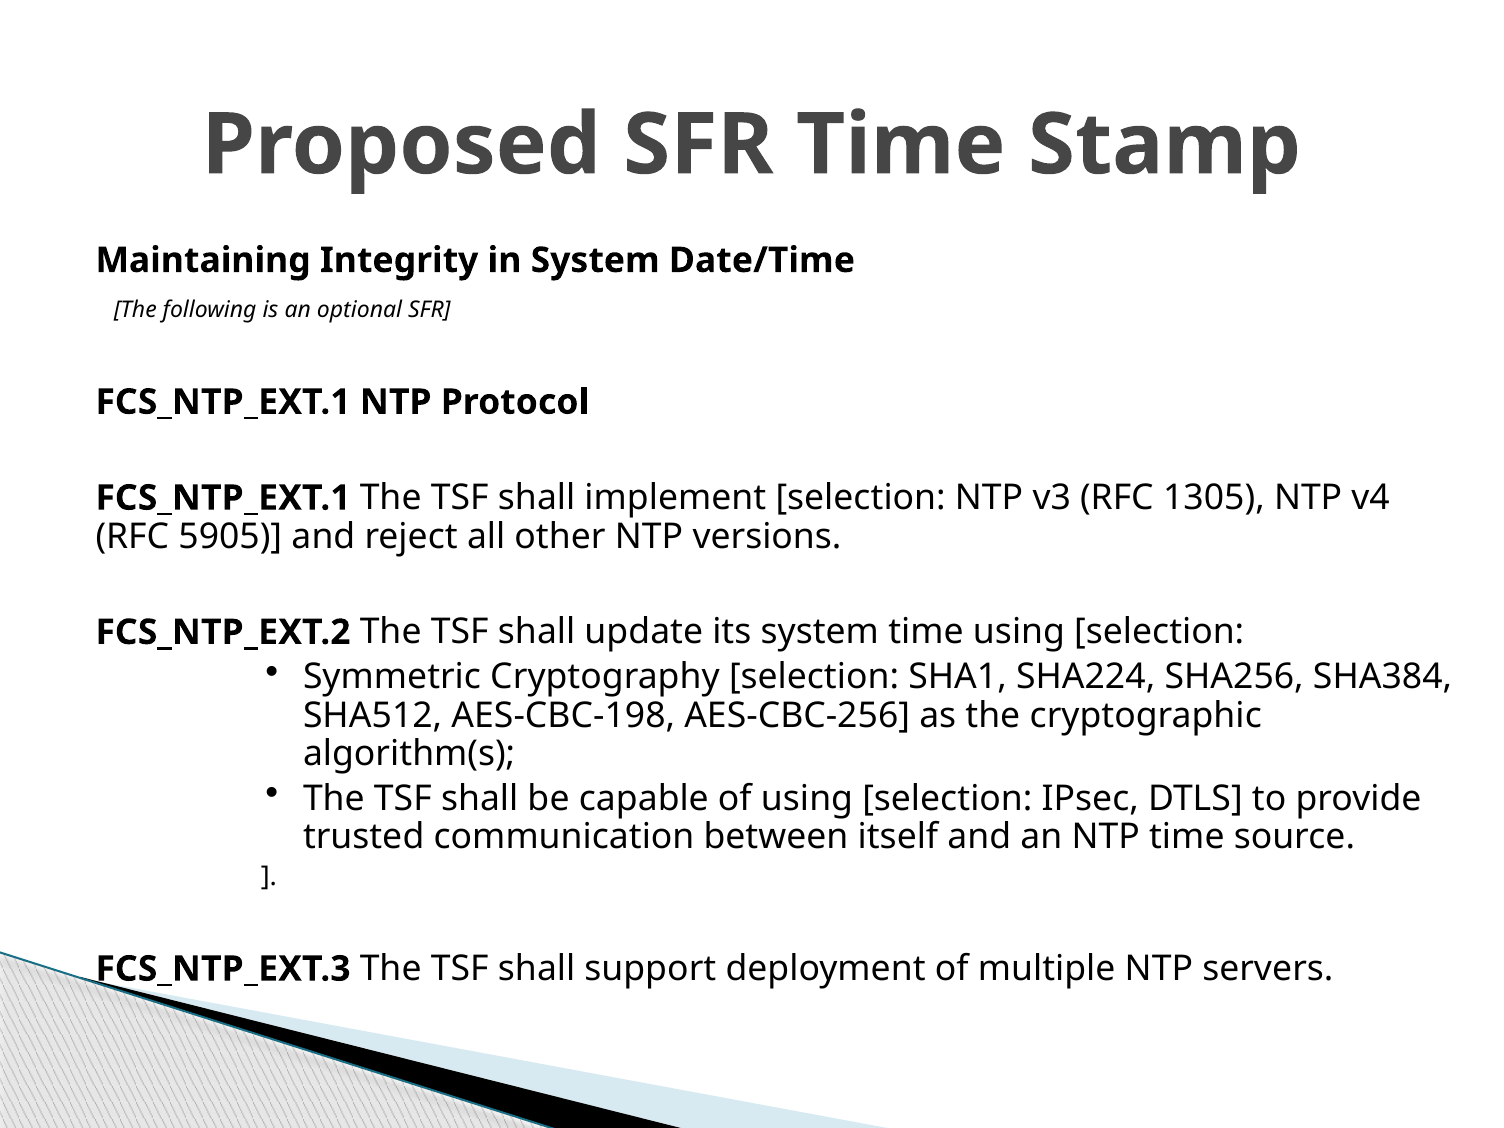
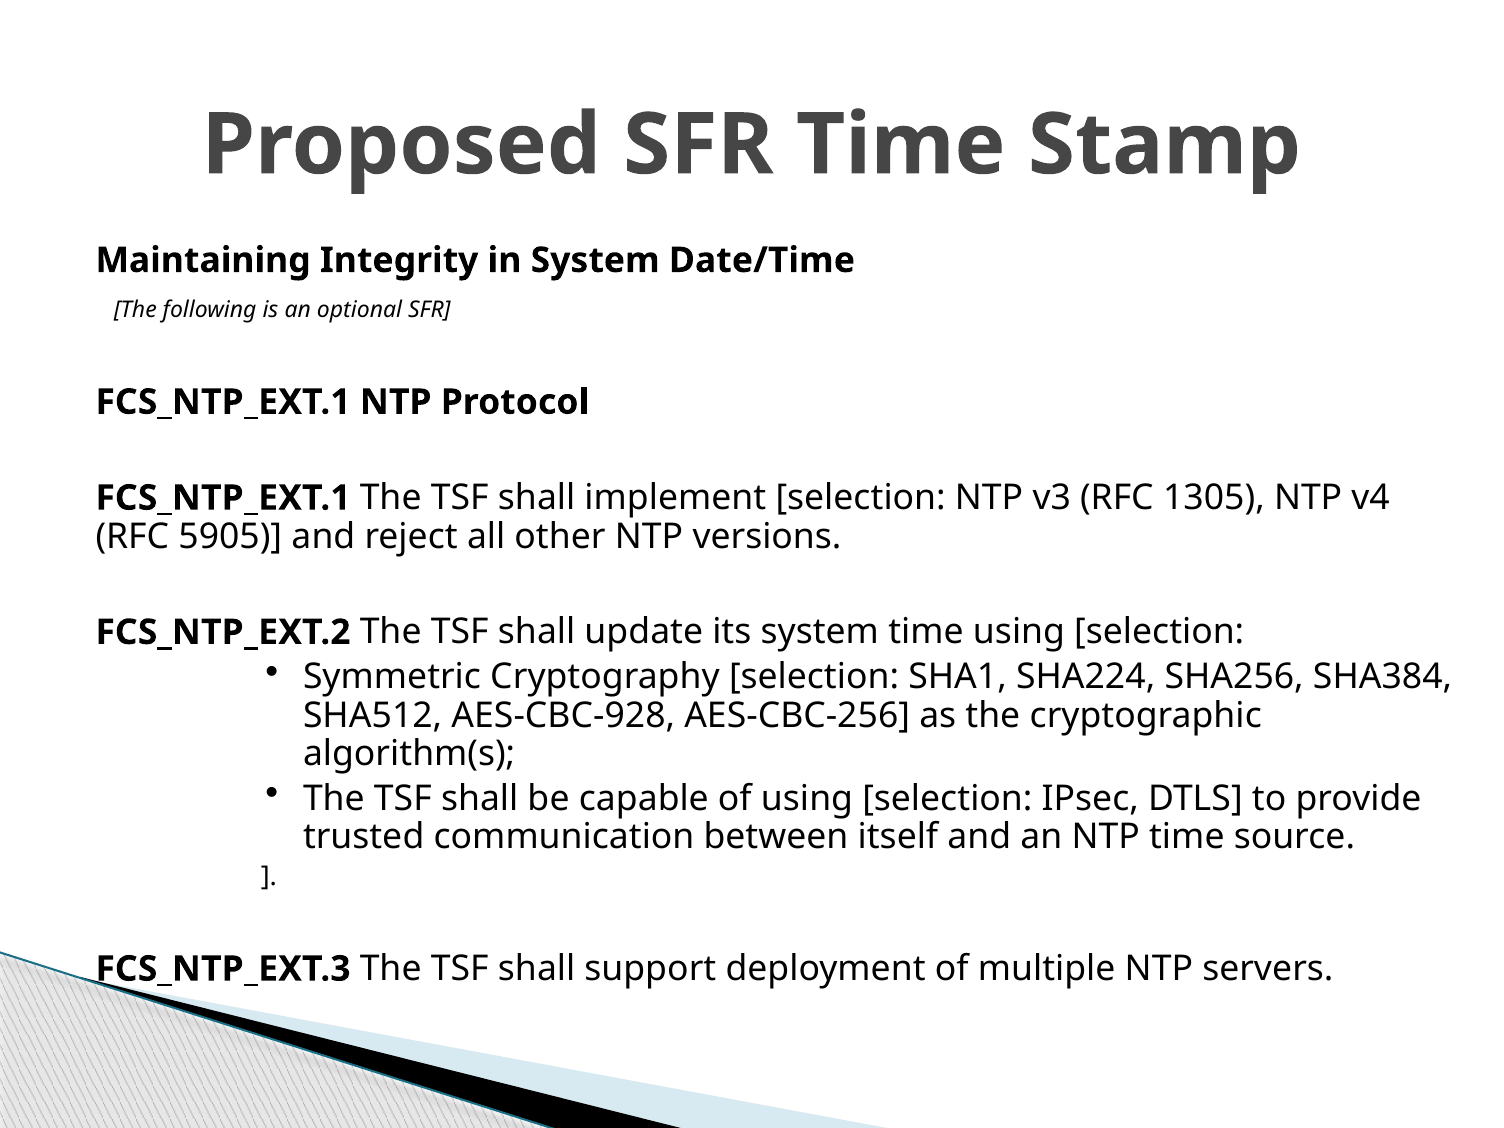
AES-CBC-198: AES-CBC-198 -> AES-CBC-928 (563, 716)
